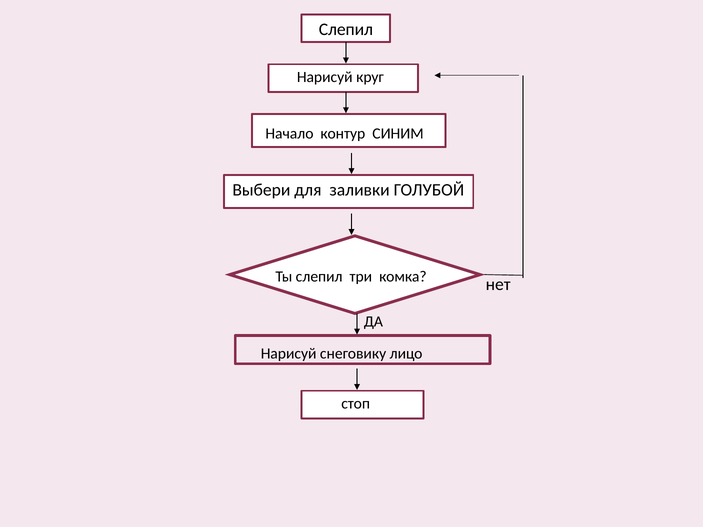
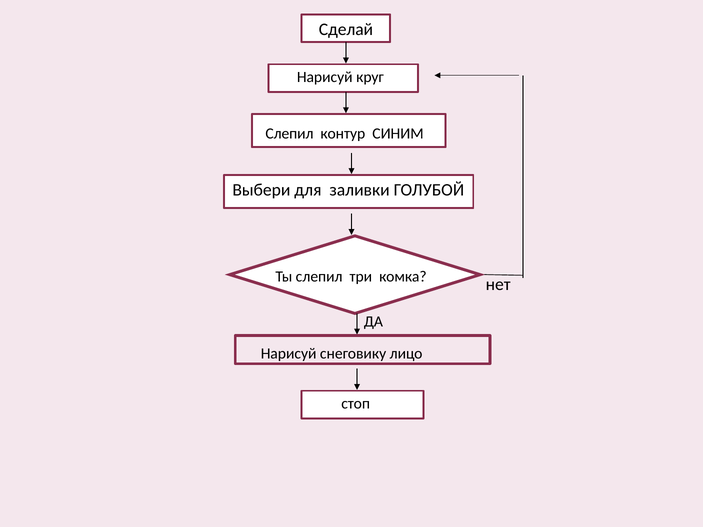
Слепил: Слепил -> Сделай (346, 30)
Начало: Начало -> Слепил (289, 134)
